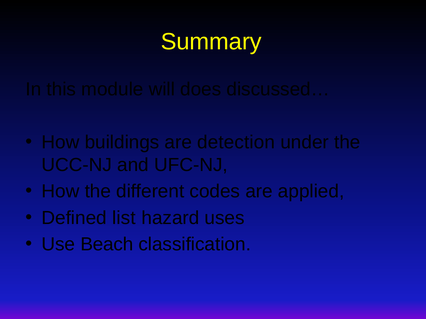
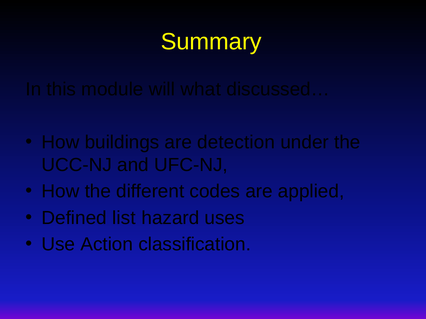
does: does -> what (201, 89)
Beach: Beach -> Action (107, 245)
